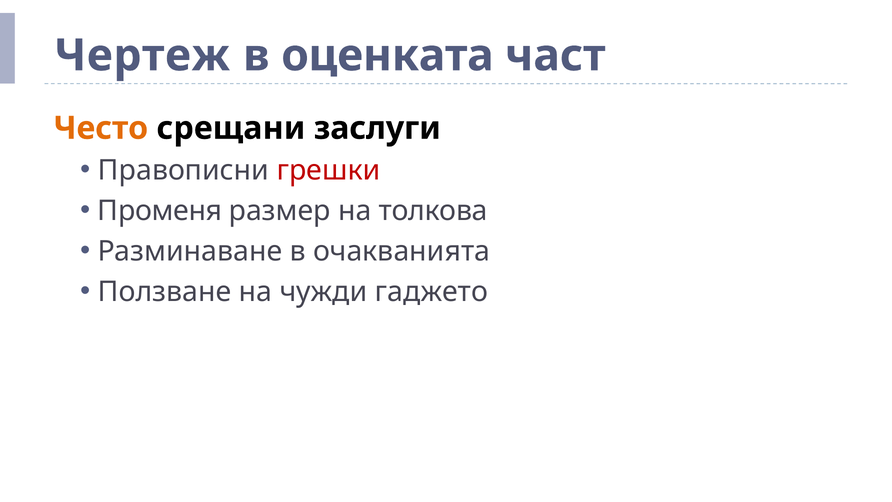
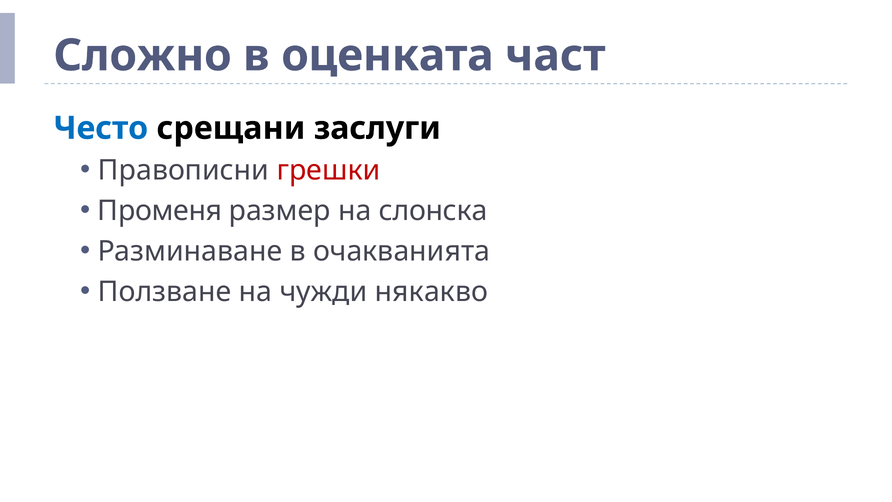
Чертеж: Чертеж -> Сложно (143, 56)
Често colour: orange -> blue (101, 128)
толкова: толкова -> слонска (433, 211)
гаджето: гаджето -> някакво (432, 292)
